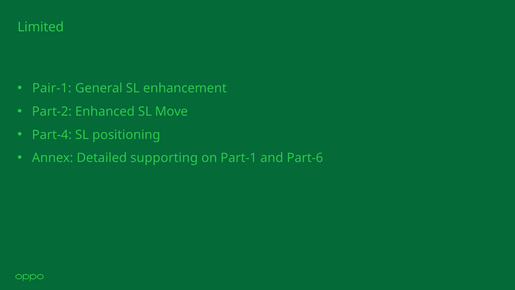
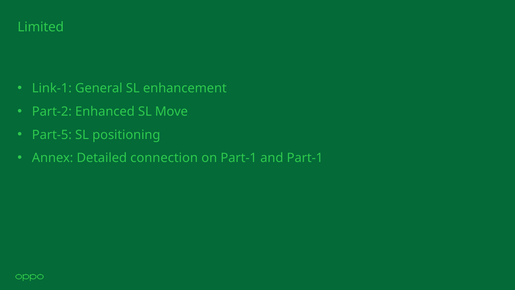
Pair-1: Pair-1 -> Link-1 (52, 88)
Part-4: Part-4 -> Part-5 (52, 135)
supporting: supporting -> connection (164, 158)
and Part-6: Part-6 -> Part-1 (305, 158)
